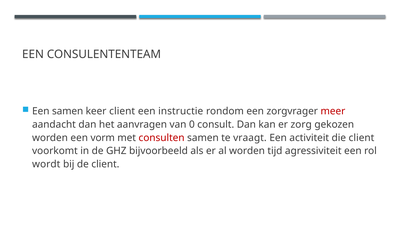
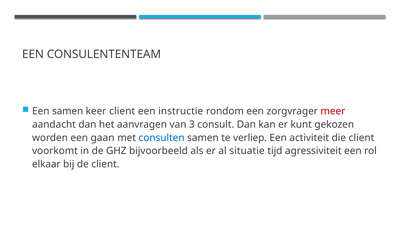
0: 0 -> 3 (192, 125)
zorg: zorg -> kunt (301, 125)
vorm: vorm -> gaan (103, 138)
consulten colour: red -> blue (162, 138)
vraagt: vraagt -> verliep (250, 138)
al worden: worden -> situatie (247, 151)
wordt: wordt -> elkaar (46, 164)
